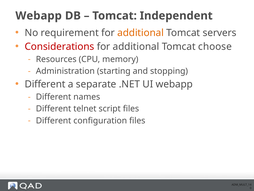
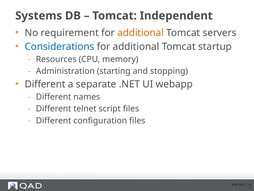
Webapp: Webapp -> Systems (39, 16)
Considerations colour: red -> blue (60, 46)
choose: choose -> startup (215, 46)
